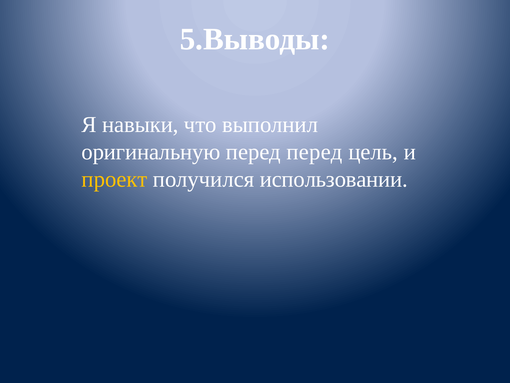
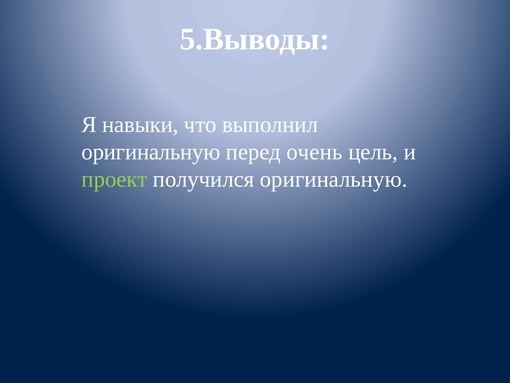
перед перед: перед -> очень (314, 152)
проект colour: yellow -> light green (114, 179)
получился использовании: использовании -> оригинальную (334, 179)
